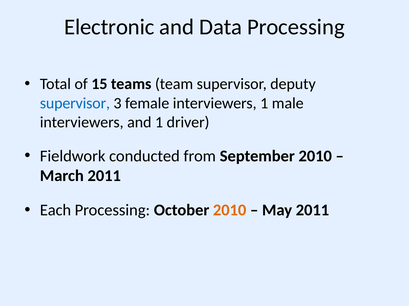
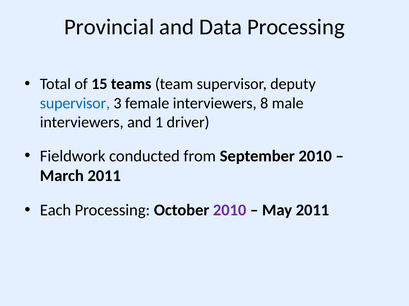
Electronic: Electronic -> Provincial (109, 27)
interviewers 1: 1 -> 8 (264, 103)
2010 colour: orange -> purple (230, 211)
